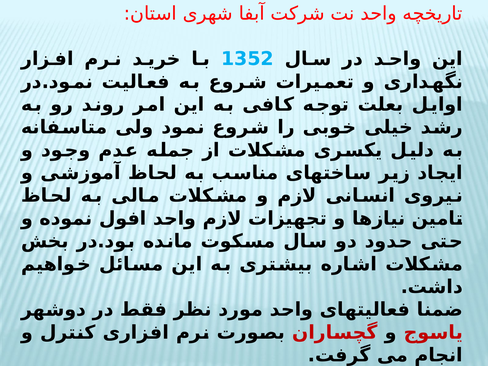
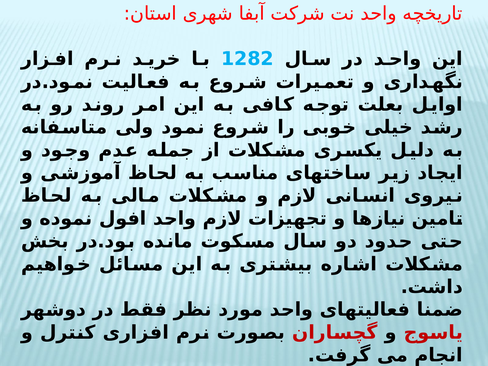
1352: 1352 -> 1282 (247, 59)
